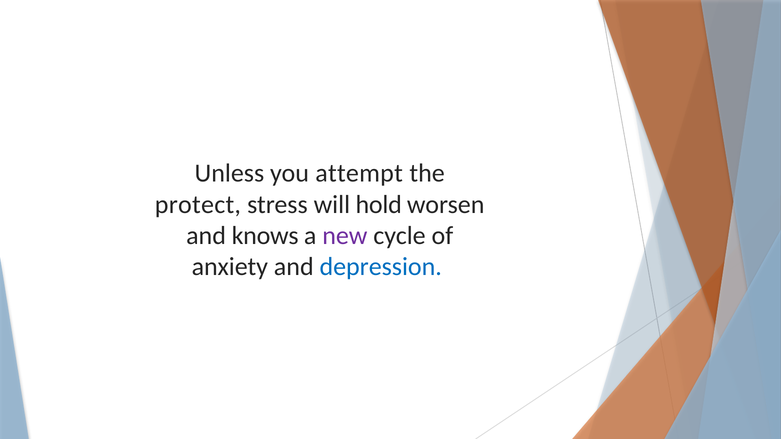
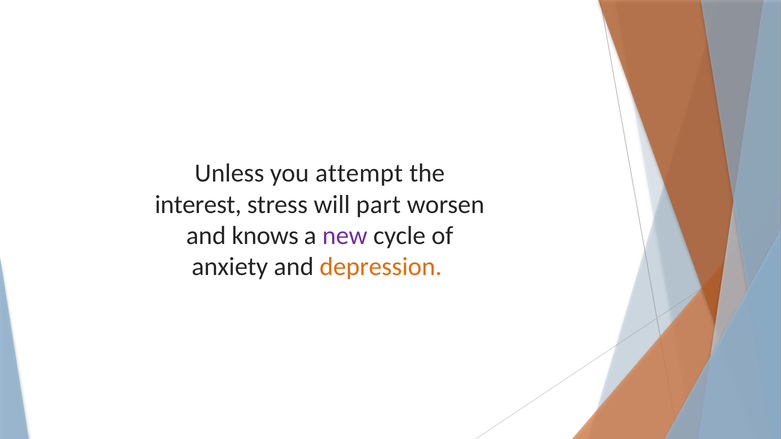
protect: protect -> interest (198, 205)
hold: hold -> part (378, 205)
depression colour: blue -> orange (381, 267)
